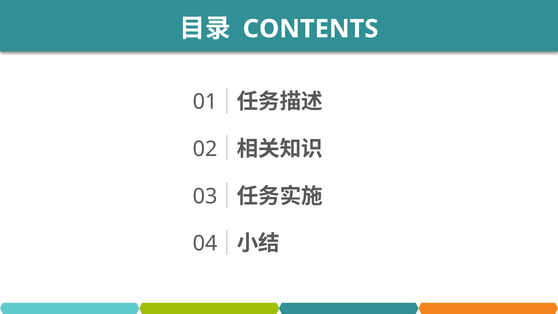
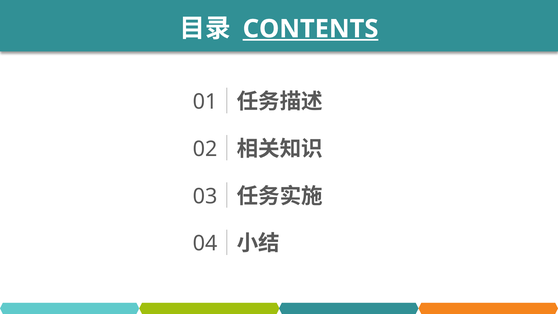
CONTENTS underline: none -> present (311, 29)
